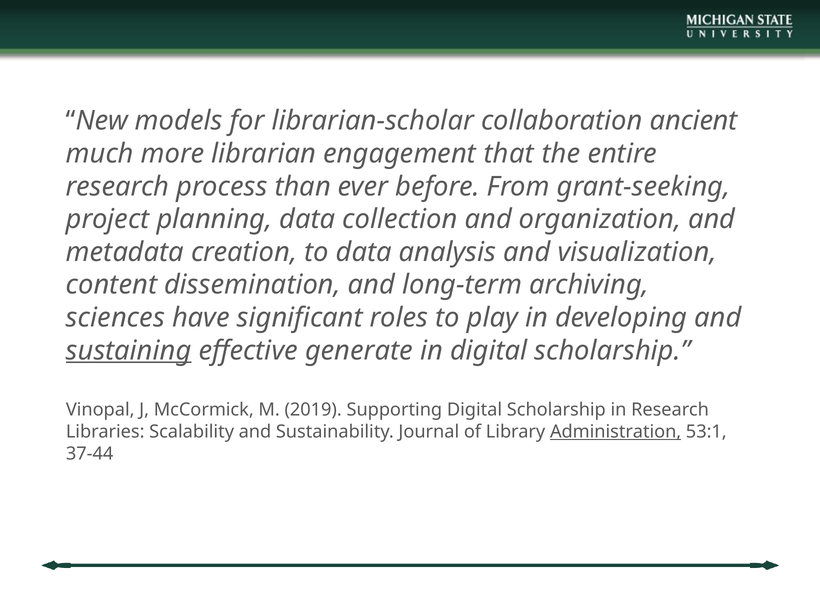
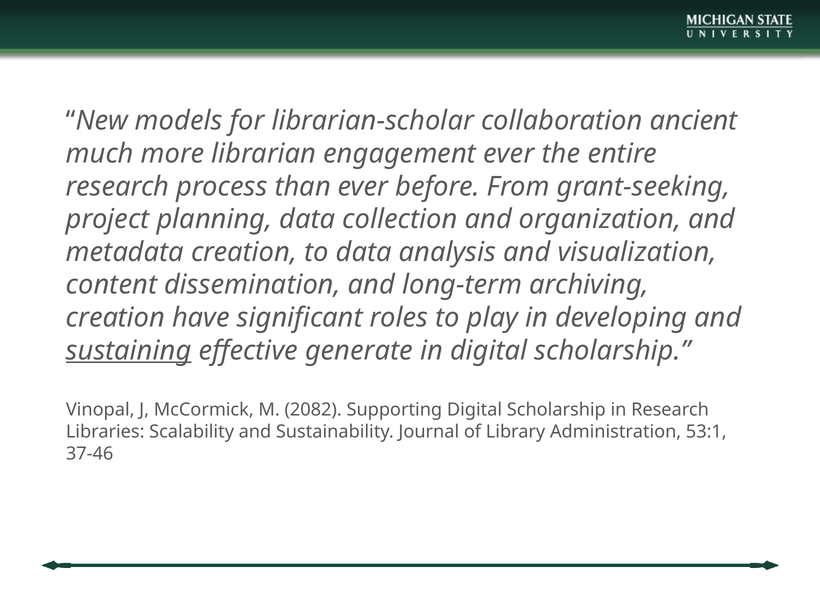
engagement that: that -> ever (509, 154)
sciences: sciences -> creation (116, 318)
2019: 2019 -> 2082 (313, 410)
Administration underline: present -> none (616, 432)
37-44: 37-44 -> 37-46 (90, 454)
